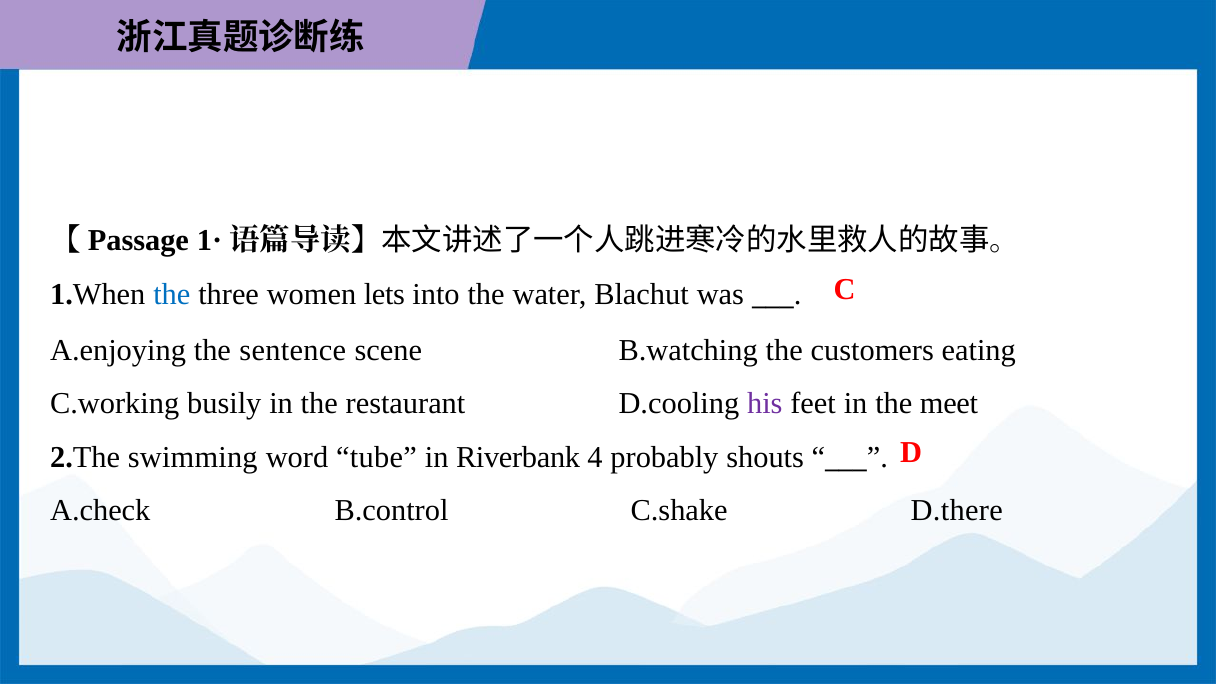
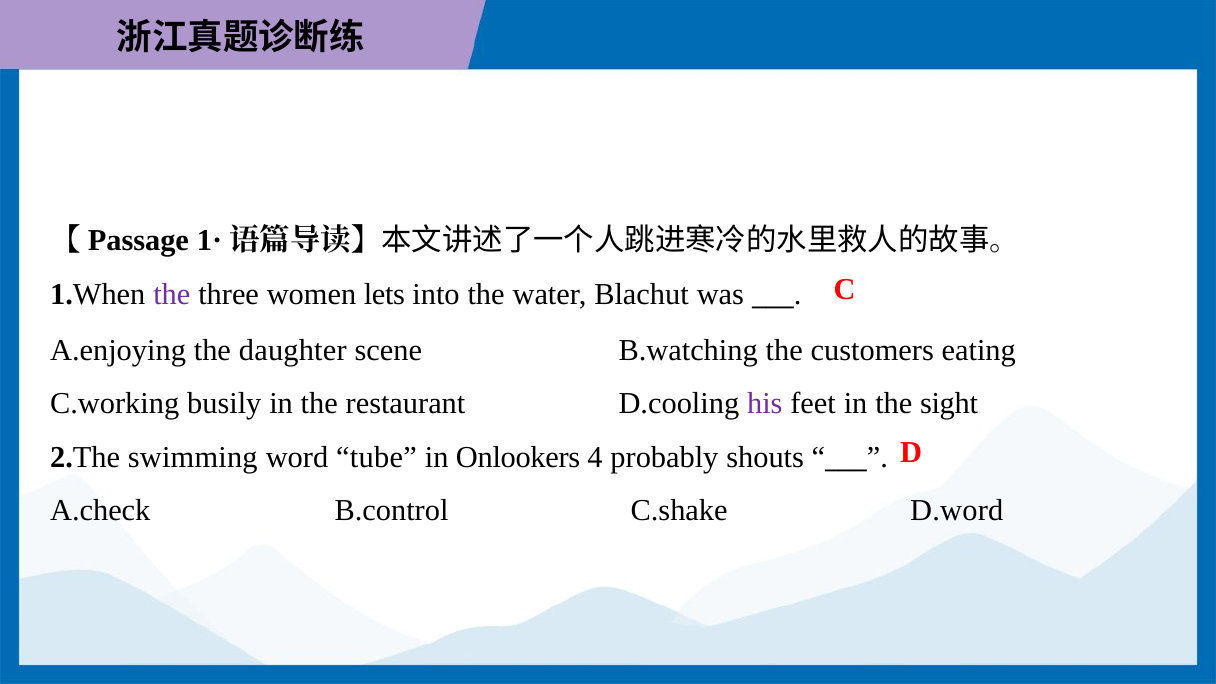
the colour: blue -> purple (172, 294)
sentence: sentence -> daughter (293, 351)
meet: meet -> sight (949, 404)
Riverbank: Riverbank -> Onlookers (518, 457)
D.there: D.there -> D.word (957, 511)
